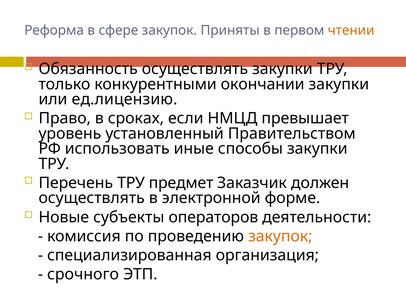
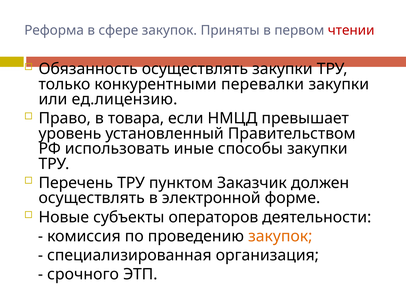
чтении colour: orange -> red (351, 31)
окончании: окончании -> перевалки (263, 84)
сроках: сроках -> товара (136, 119)
предмет: предмет -> пунктом (181, 183)
